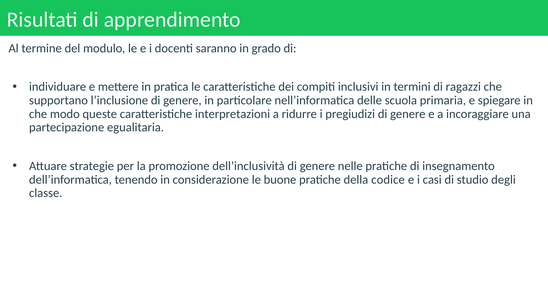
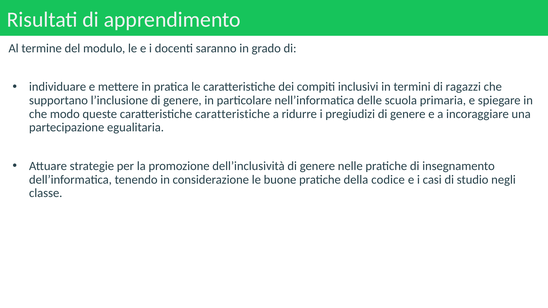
caratteristiche interpretazioni: interpretazioni -> caratteristiche (232, 114)
degli: degli -> negli (504, 180)
